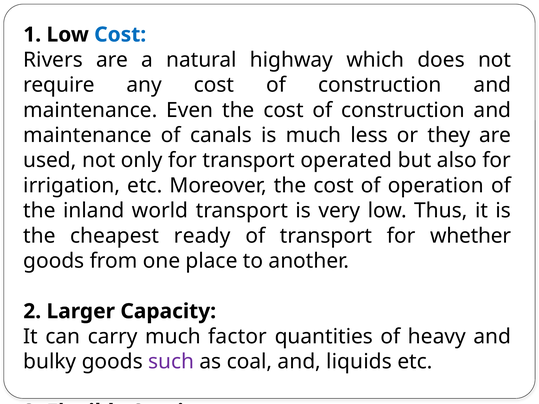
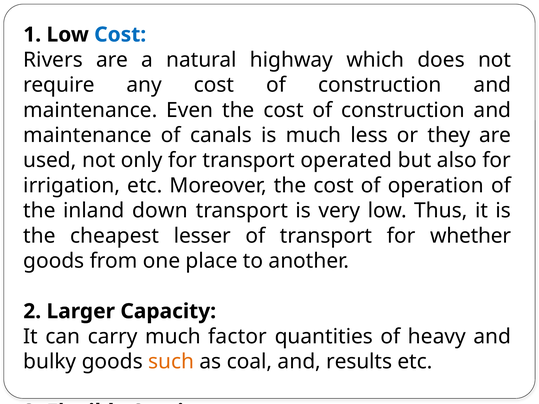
world: world -> down (160, 211)
ready: ready -> lesser (202, 236)
such colour: purple -> orange (171, 362)
liquids: liquids -> results (359, 362)
